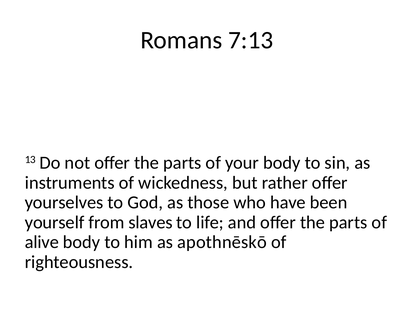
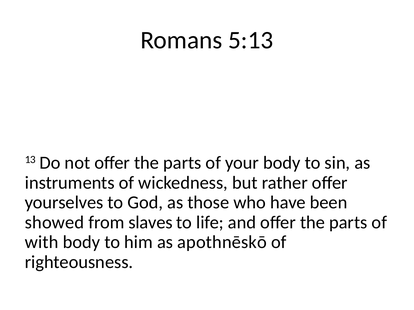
7:13: 7:13 -> 5:13 (251, 40)
yourself: yourself -> showed (54, 223)
alive: alive -> with (42, 243)
